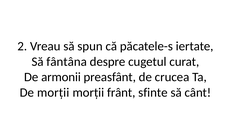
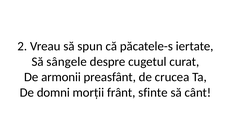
fântâna: fântâna -> sângele (67, 62)
De morții: morții -> domni (53, 92)
